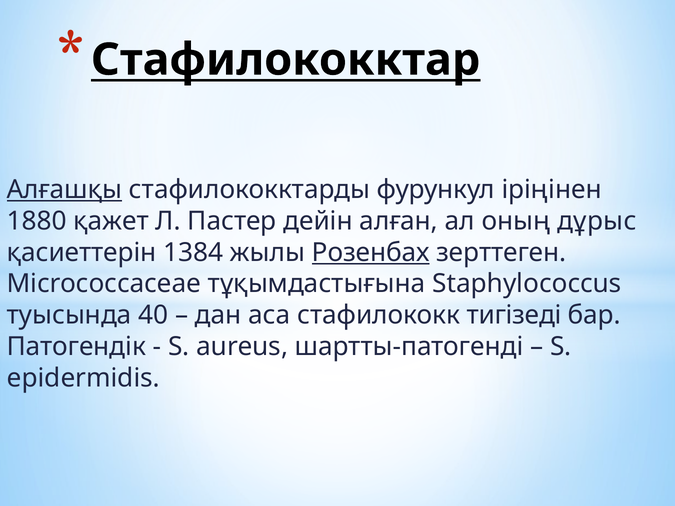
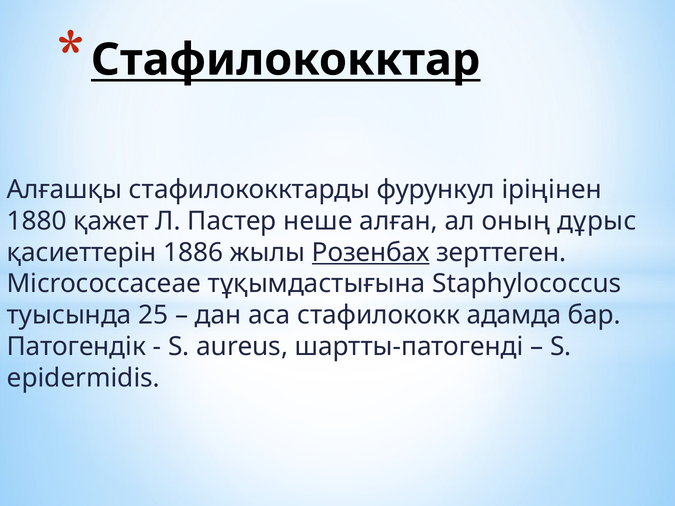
Алғашқы underline: present -> none (65, 190)
дейін: дейін -> неше (318, 221)
1384: 1384 -> 1886 (193, 253)
40: 40 -> 25 (153, 315)
тигізеді: тигізеді -> адамда (514, 315)
